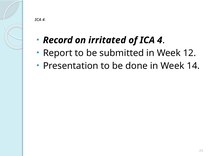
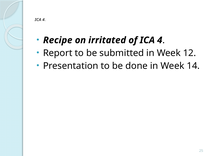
Record: Record -> Recipe (58, 40)
